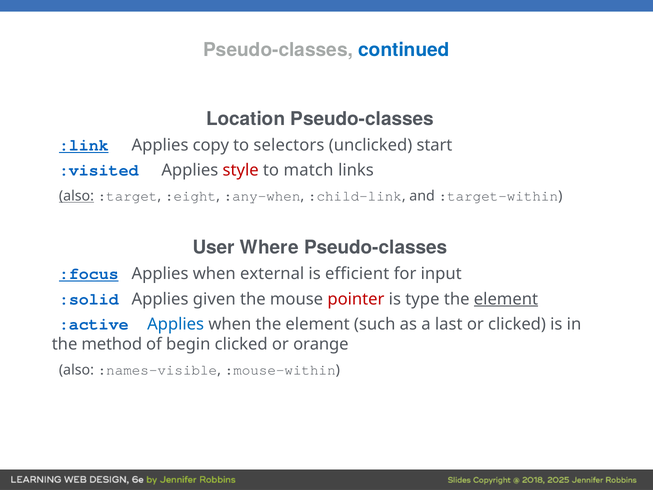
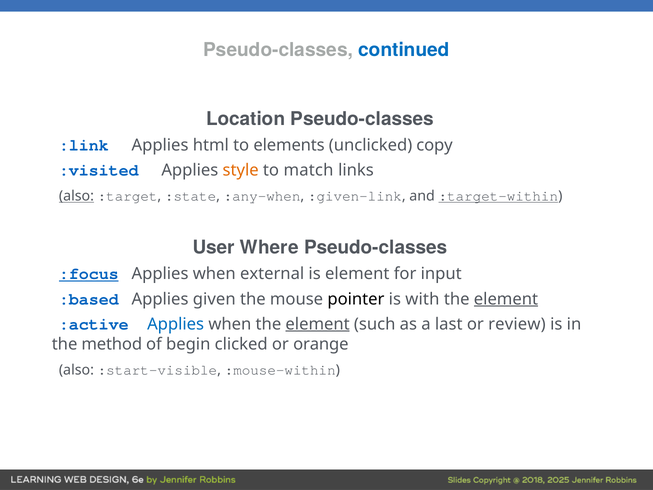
:link underline: present -> none (84, 145)
copy: copy -> html (211, 145)
selectors: selectors -> elements (289, 145)
start: start -> copy (435, 145)
style colour: red -> orange (241, 170)
:eight: :eight -> :state (191, 196)
:child-link: :child-link -> :given-link (355, 196)
:target-within underline: none -> present (498, 196)
is efficient: efficient -> element (357, 274)
:solid: :solid -> :based (89, 299)
pointer colour: red -> black (356, 299)
type: type -> with (422, 299)
element underline: none -> present (318, 324)
or clicked: clicked -> review (517, 324)
:names-visible: :names-visible -> :start-visible (157, 370)
